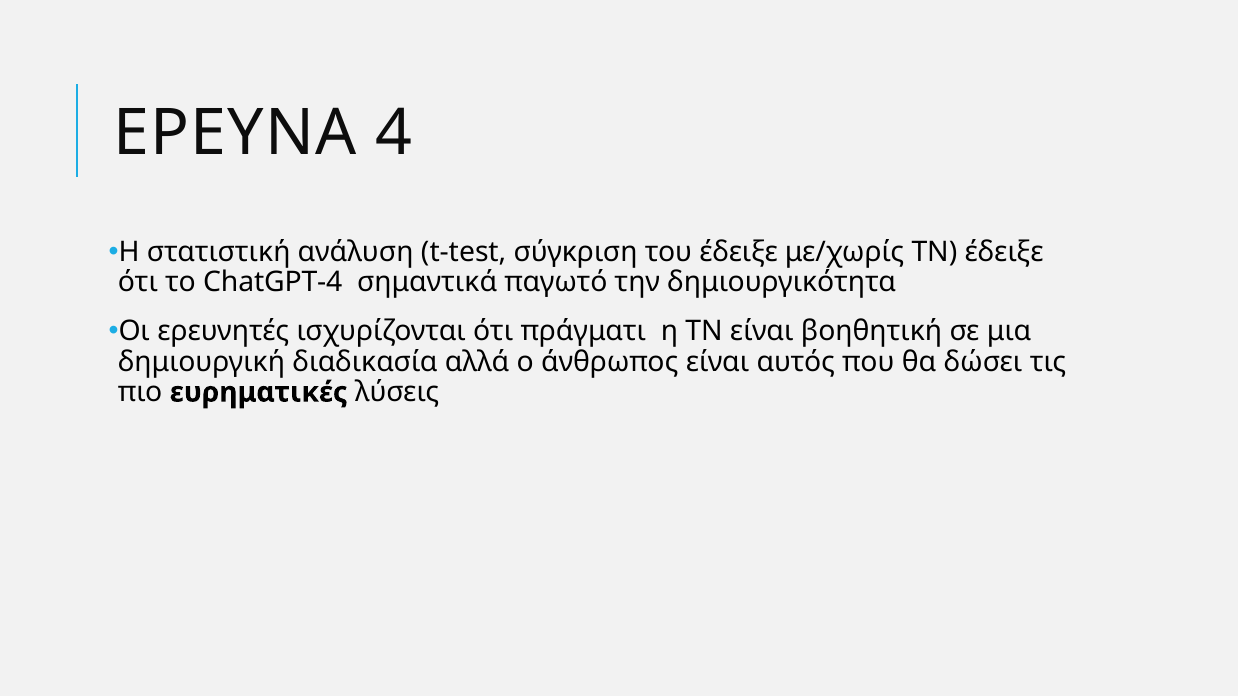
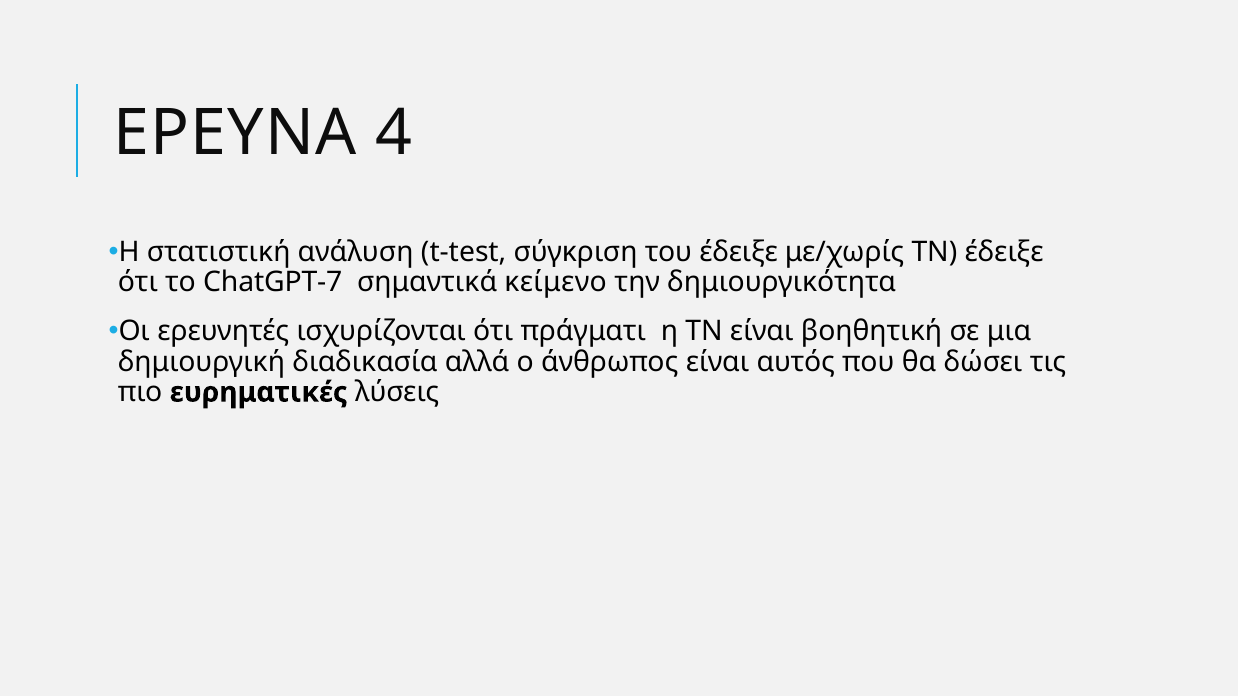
ChatGPT-4: ChatGPT-4 -> ChatGPT-7 (273, 283)
παγωτό: παγωτό -> κείμενο (556, 283)
